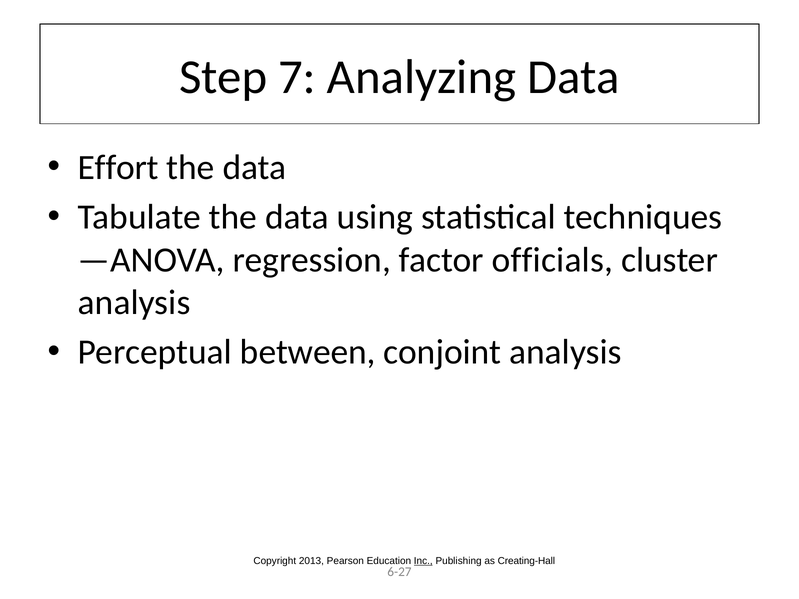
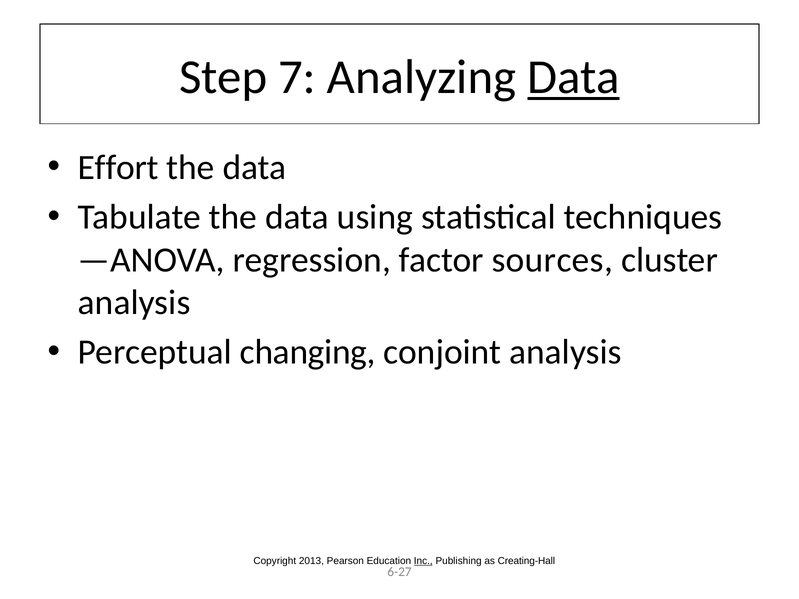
Data underline: none -> present (573, 77)
officials: officials -> sources (552, 260)
between: between -> changing (308, 352)
